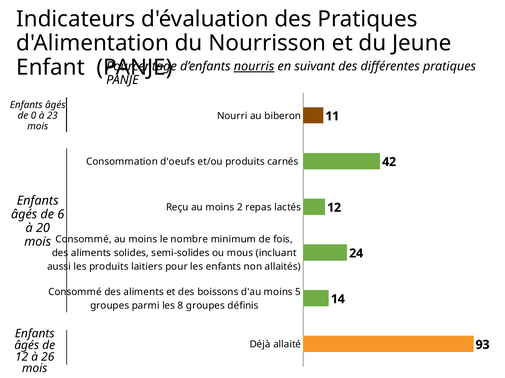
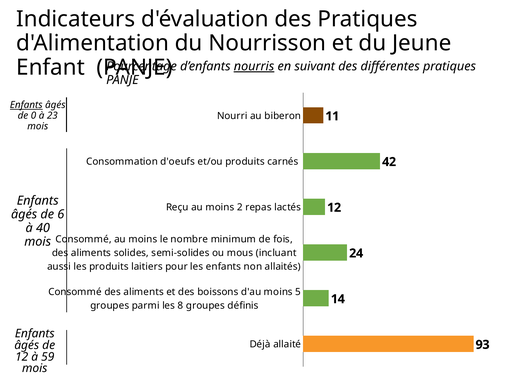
Enfants underline: none -> present (26, 105)
20: 20 -> 40 (43, 228)
26: 26 -> 59 (48, 357)
